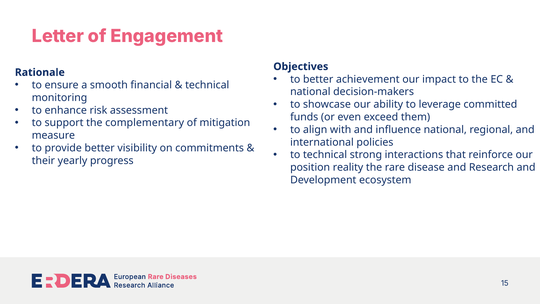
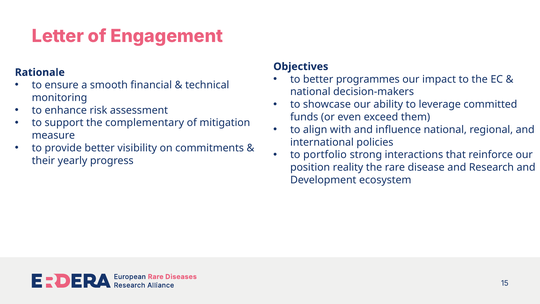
achievement: achievement -> programmes (368, 79)
to technical: technical -> portfolio (325, 155)
